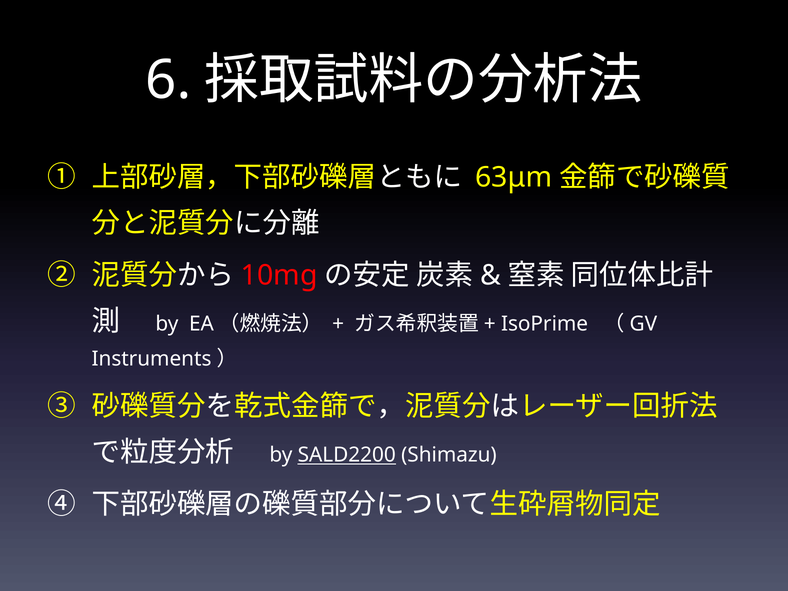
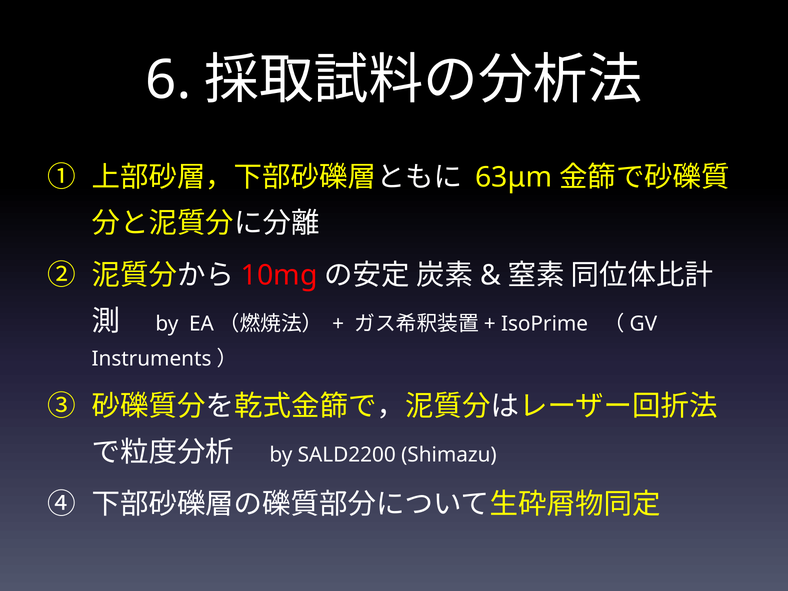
SALD2200 underline: present -> none (347, 455)
